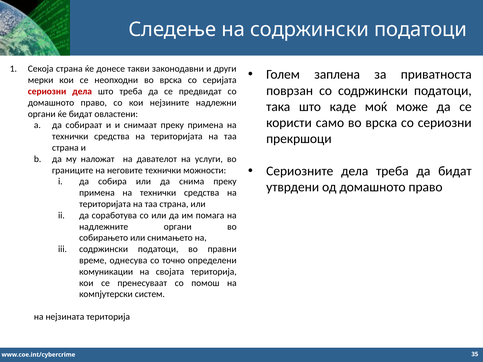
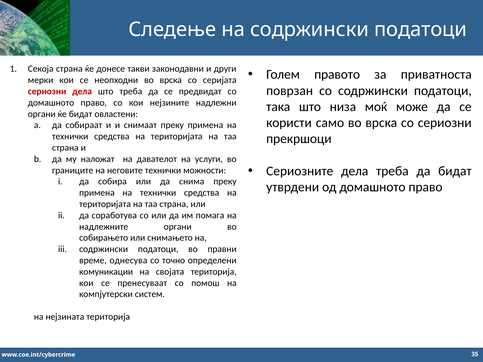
заплена: заплена -> правото (337, 75)
каде: каде -> низа (343, 107)
